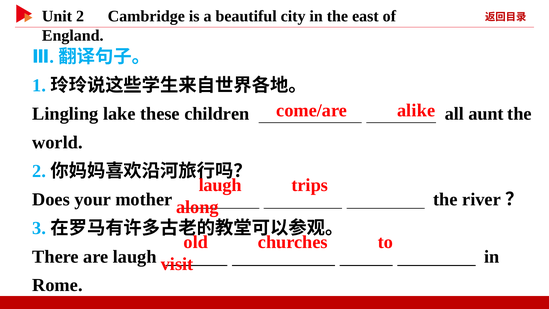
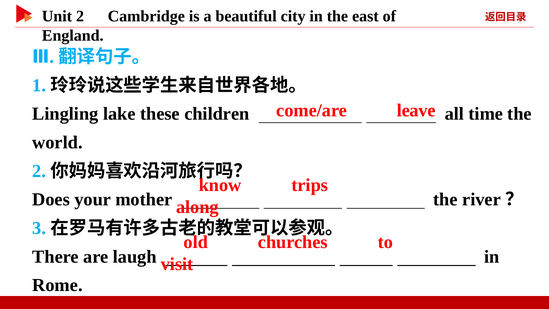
alike: alike -> leave (416, 110)
aunt: aunt -> time (486, 114)
laugh: laugh -> know (220, 185)
